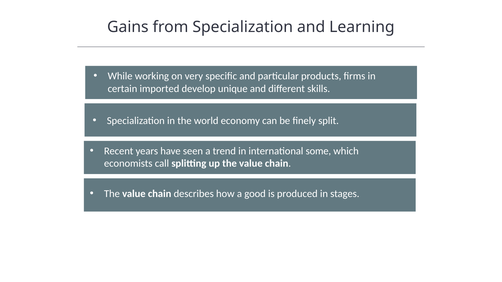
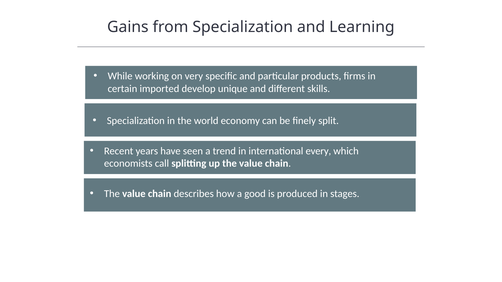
some: some -> every (318, 151)
